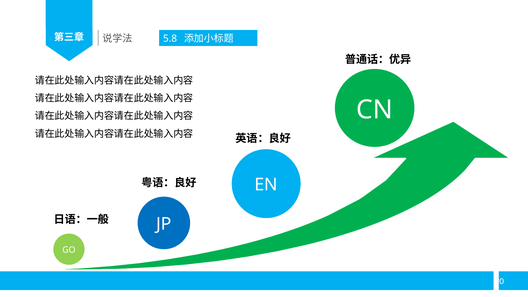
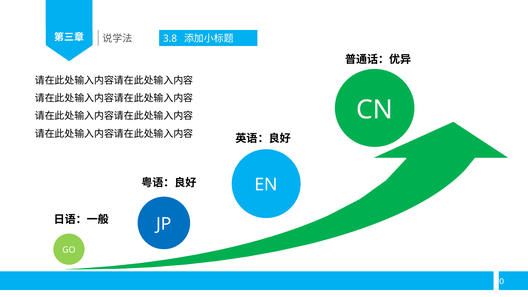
5.8: 5.8 -> 3.8 (170, 39)
